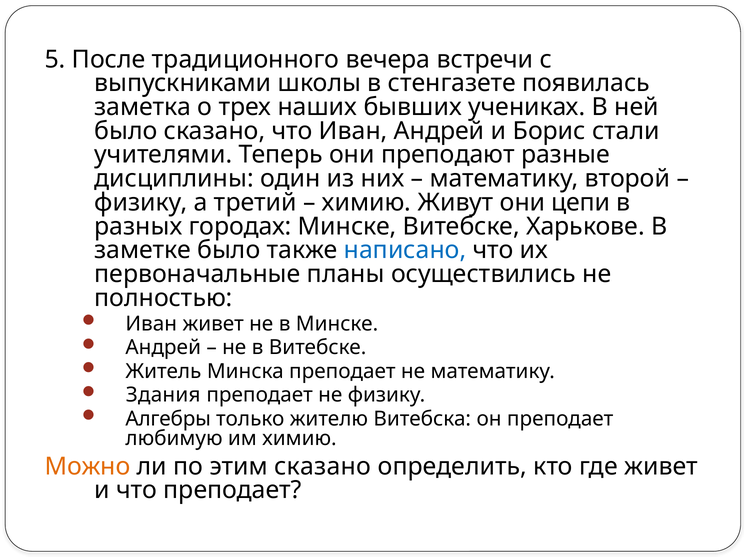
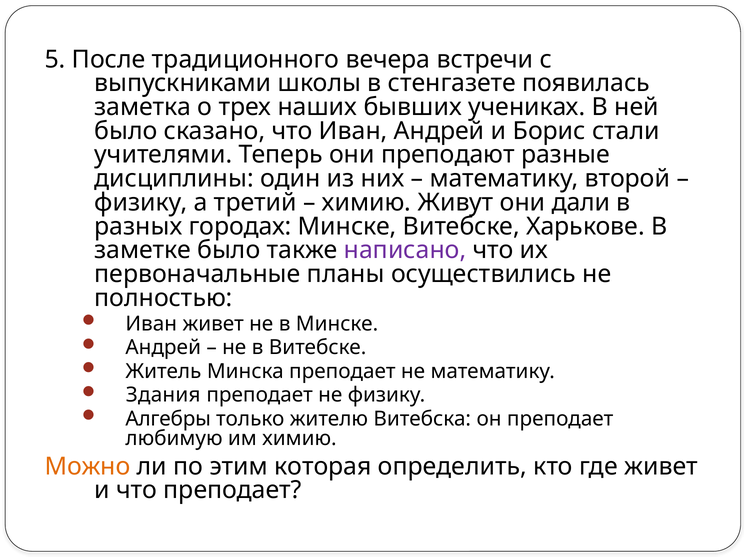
цепи: цепи -> дали (581, 203)
написано colour: blue -> purple (405, 250)
этим сказано: сказано -> которая (323, 467)
